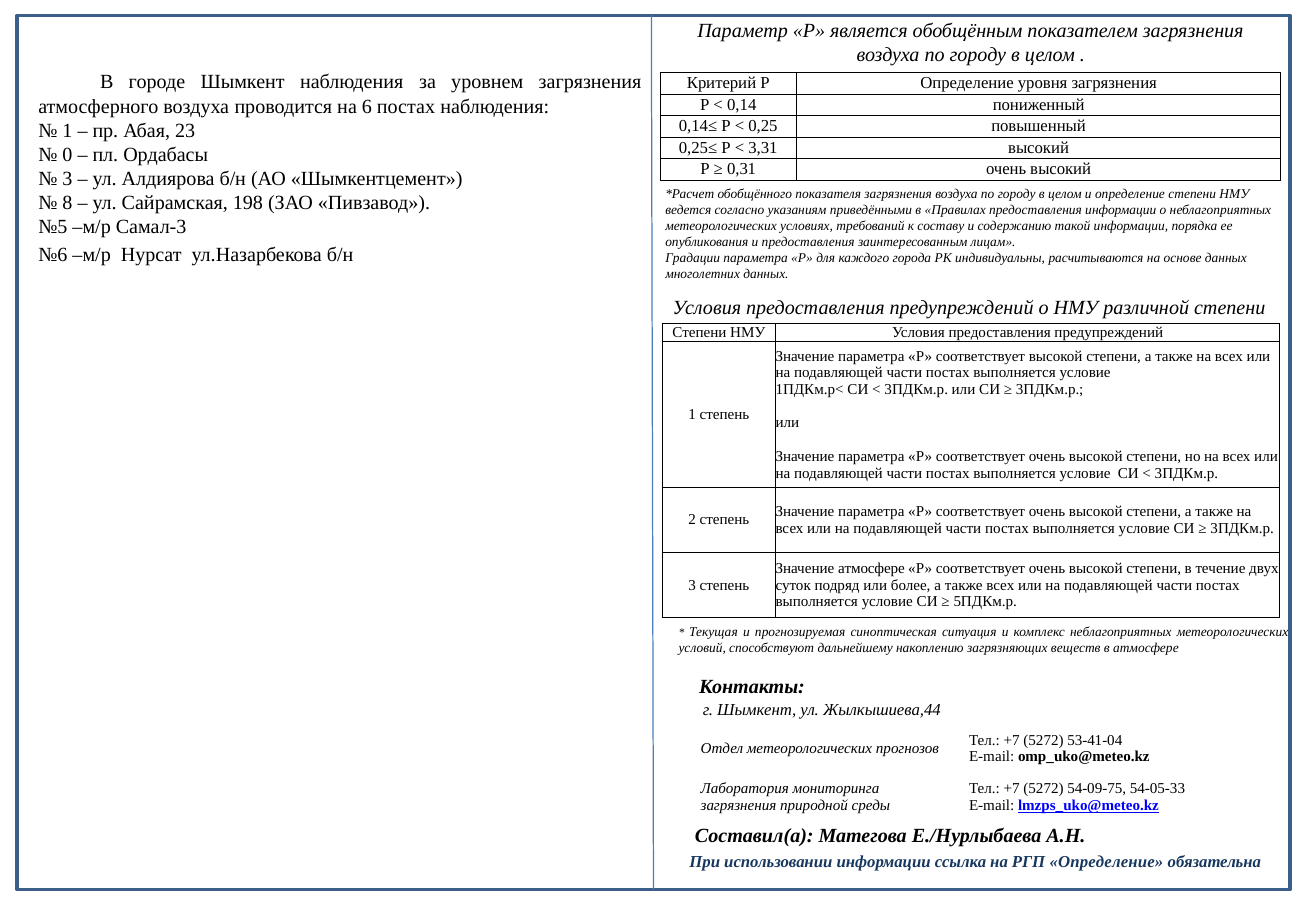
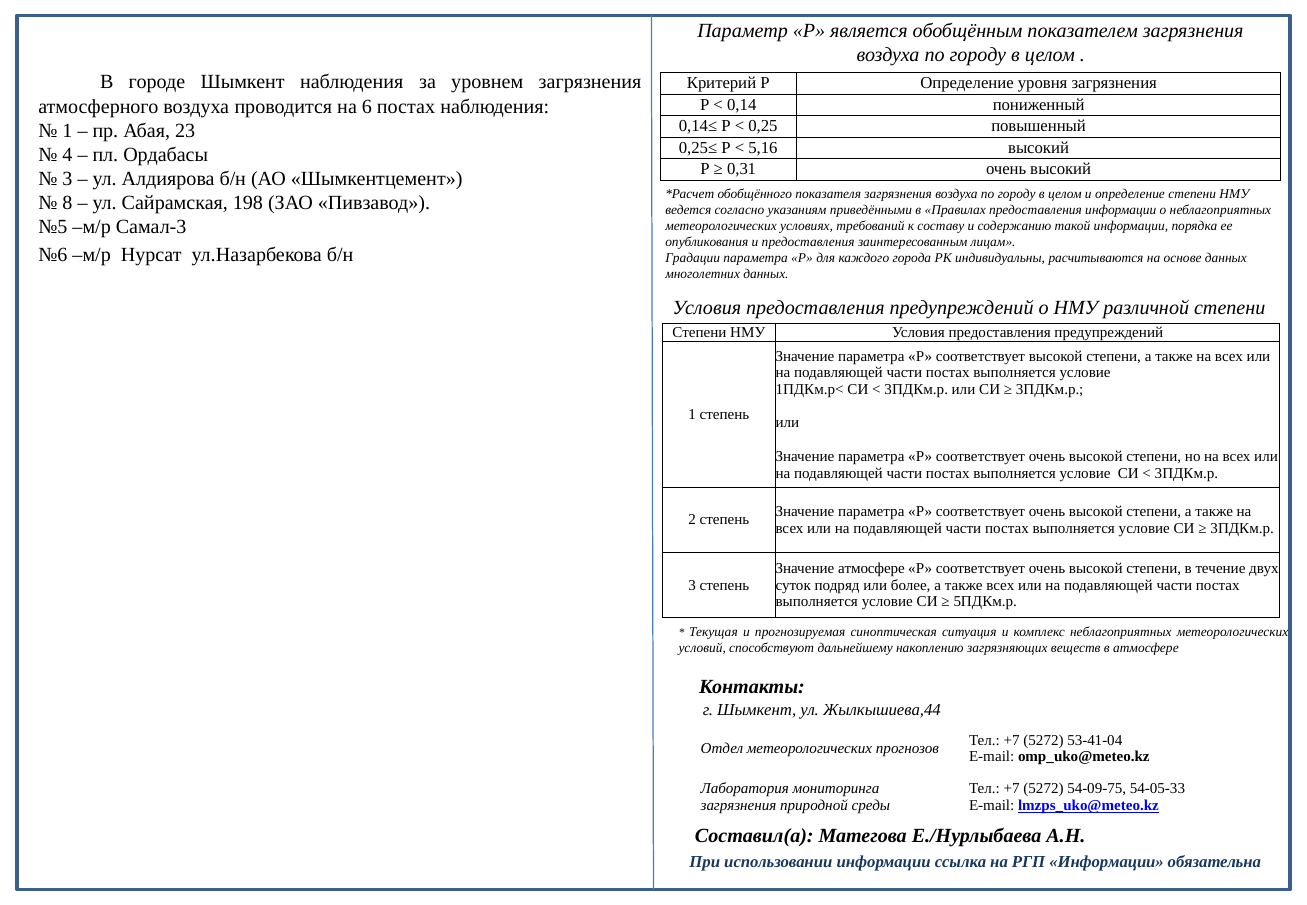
3,31: 3,31 -> 5,16 (763, 148)
0: 0 -> 4 (67, 155)
РГП Определение: Определение -> Информации (1107, 862)
